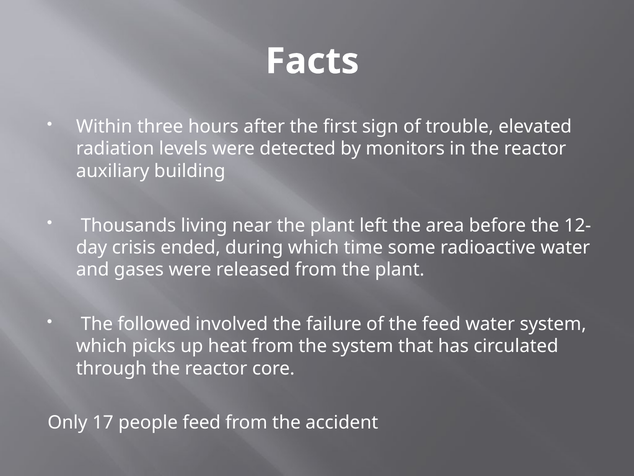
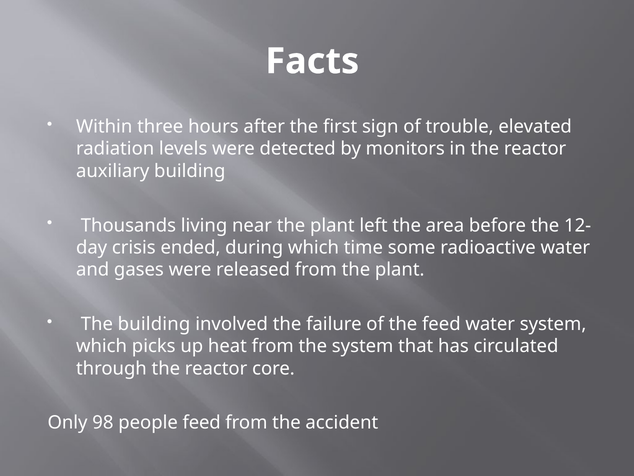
The followed: followed -> building (154, 324)
17: 17 -> 98 (103, 422)
